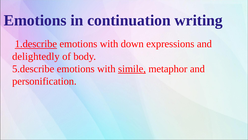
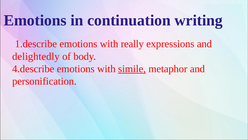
1.describe underline: present -> none (36, 44)
down: down -> really (132, 44)
5.describe: 5.describe -> 4.describe (33, 69)
